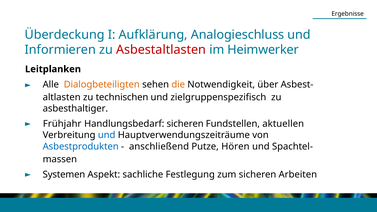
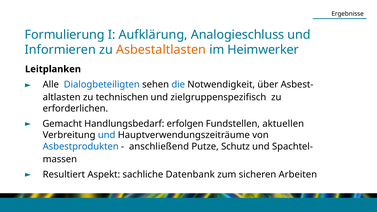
Überdeckung: Überdeckung -> Formulierung (65, 35)
Asbestaltlasten colour: red -> orange (161, 50)
Dialogbeteiligten colour: orange -> blue (102, 84)
die colour: orange -> blue (178, 84)
asbesthaltiger: asbesthaltiger -> erforderlichen (75, 109)
Frühjahr: Frühjahr -> Gemacht (62, 124)
Handlungsbedarf sicheren: sicheren -> erfolgen (185, 124)
Hören: Hören -> Schutz (235, 146)
Systemen: Systemen -> Resultiert (64, 175)
Festlegung: Festlegung -> Datenbank (190, 175)
